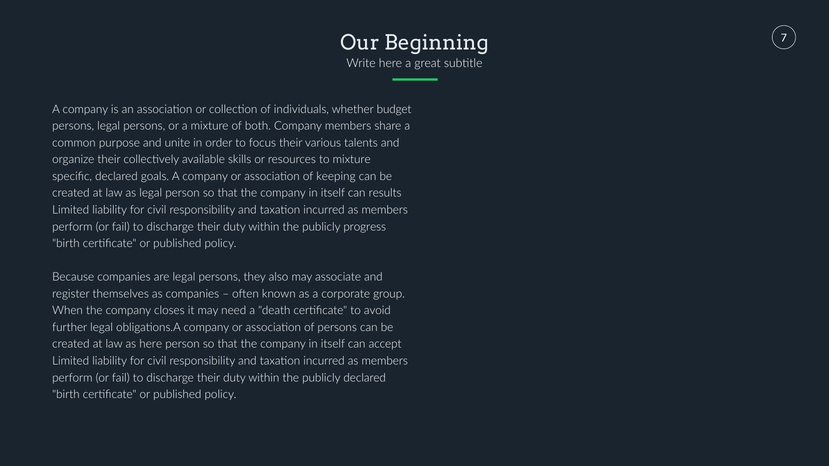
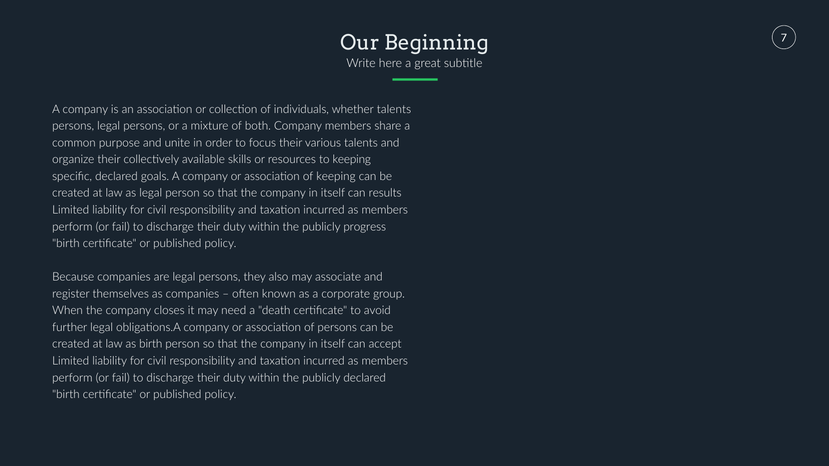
whether budget: budget -> talents (394, 109)
to mixture: mixture -> keeping (352, 160)
as here: here -> birth (151, 344)
